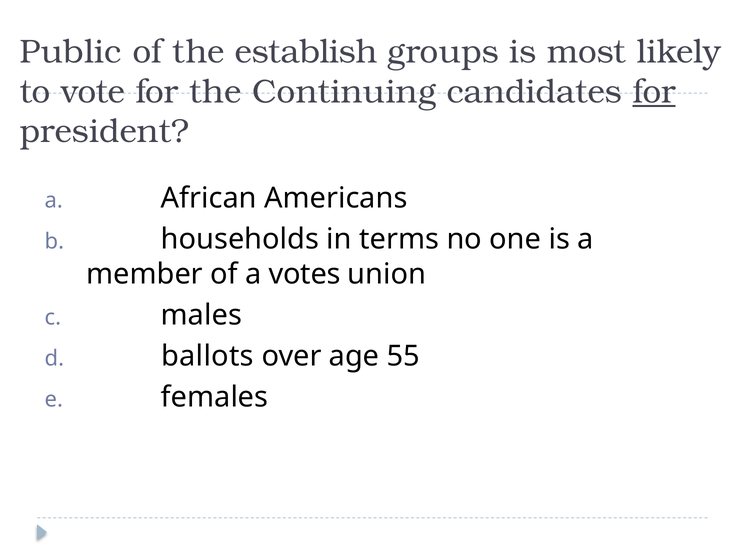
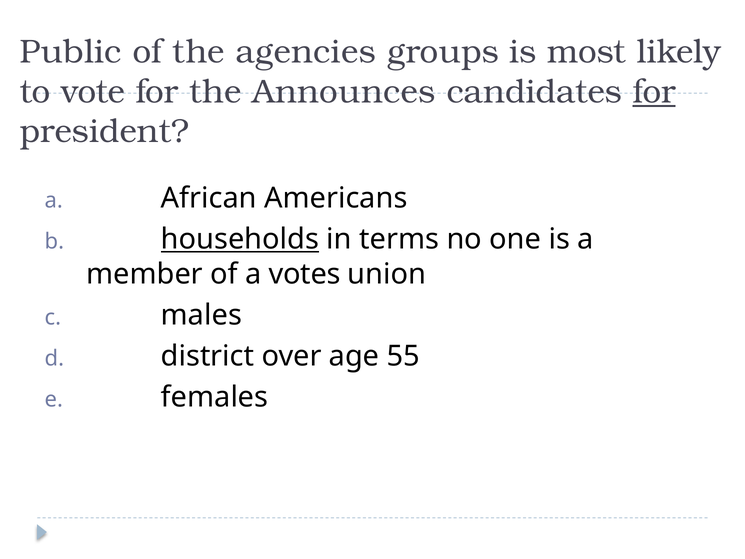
establish: establish -> agencies (306, 52)
Continuing: Continuing -> Announces (344, 92)
households underline: none -> present (240, 239)
ballots: ballots -> district (208, 356)
